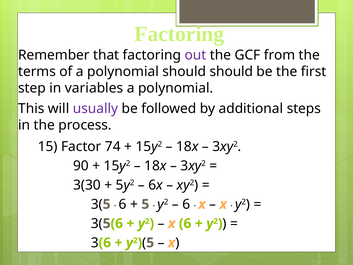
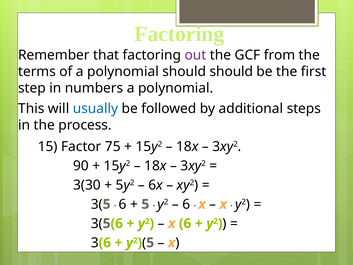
variables: variables -> numbers (94, 88)
usually colour: purple -> blue (95, 109)
74: 74 -> 75 (113, 146)
